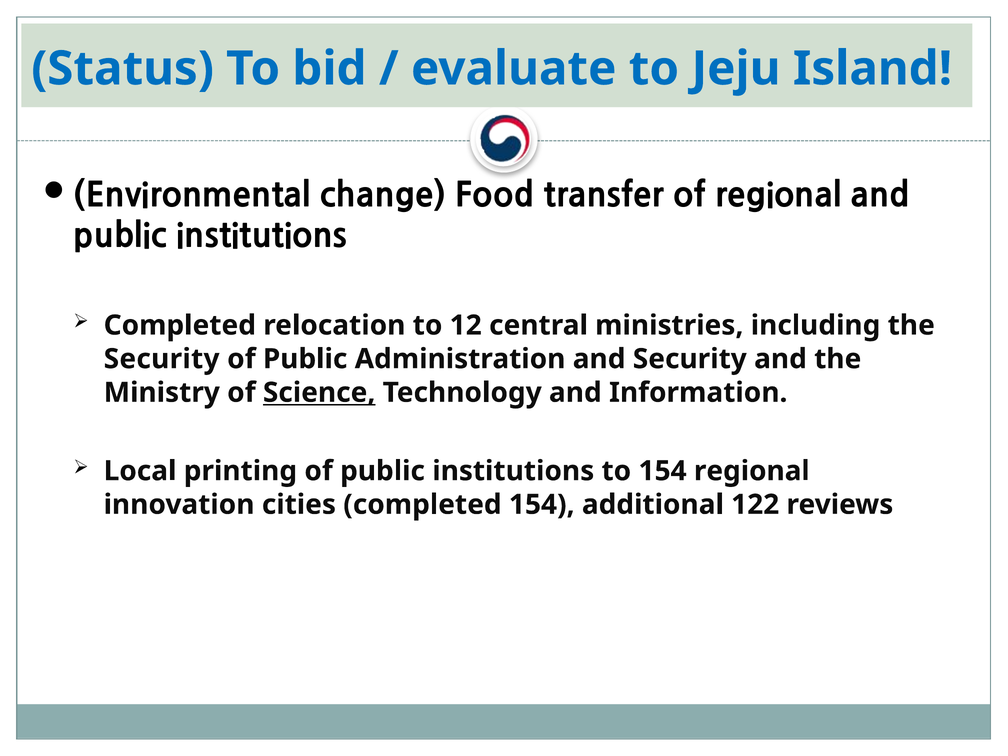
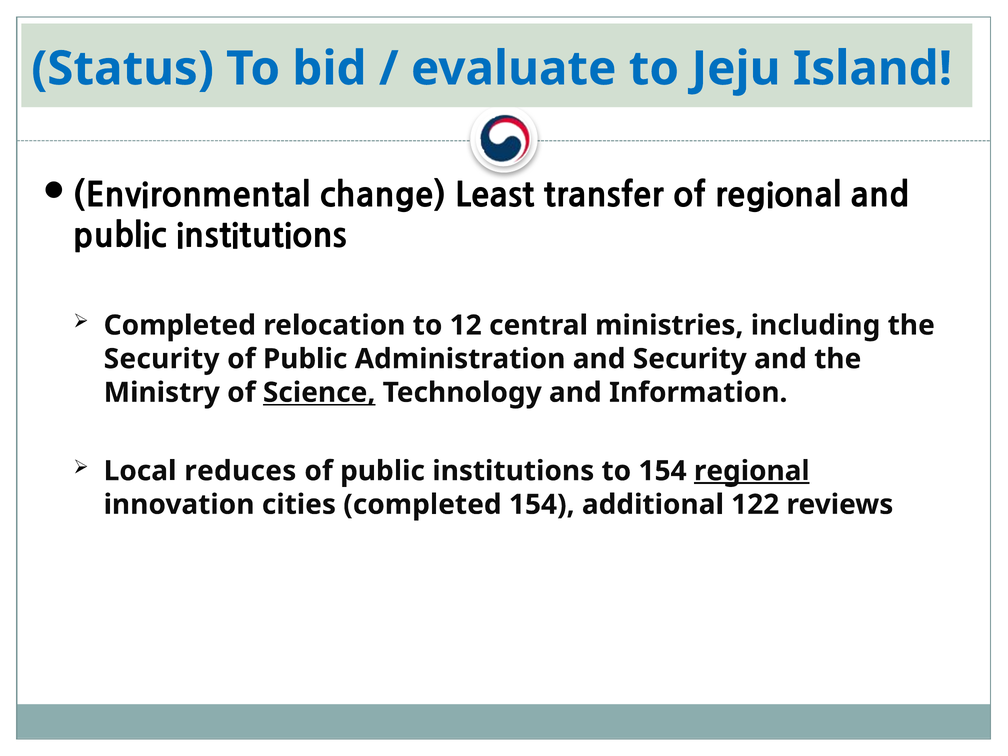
Food: Food -> Least (495, 196)
printing: printing -> reduces (240, 471)
regional underline: none -> present (752, 471)
